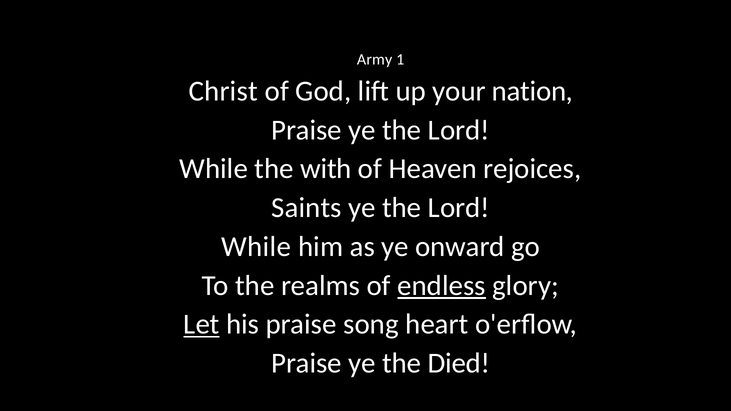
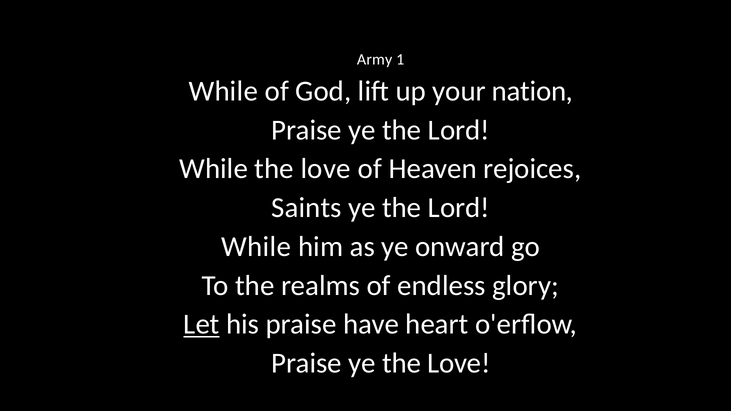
Christ: Christ -> While (223, 91)
While the with: with -> love (326, 169)
endless underline: present -> none (442, 286)
song: song -> have (371, 324)
ye the Died: Died -> Love (459, 363)
